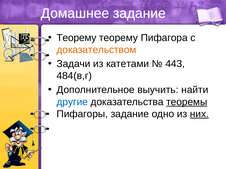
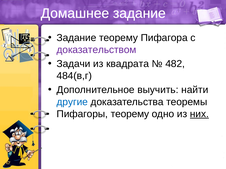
Теорему: Теорему -> Задание (76, 38)
доказательством colour: orange -> purple (97, 50)
катетами: катетами -> квадрата (128, 64)
443: 443 -> 482 (175, 64)
теоремы underline: present -> none (187, 102)
Пифагоры задание: задание -> теорему (130, 114)
